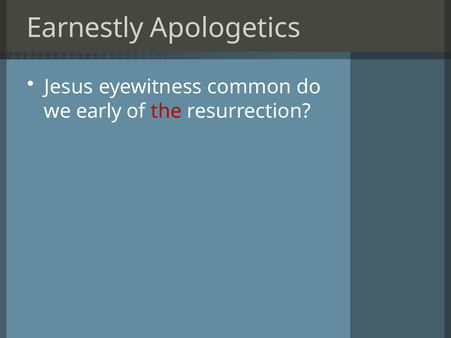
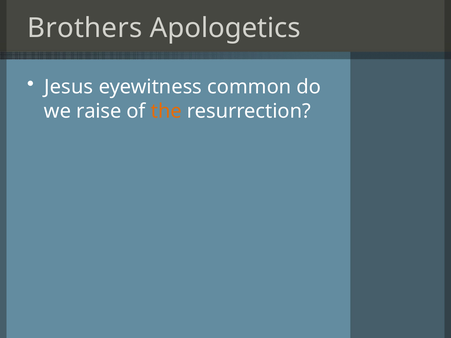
Earnestly: Earnestly -> Brothers (85, 28)
early: early -> raise (99, 111)
the colour: red -> orange (166, 111)
